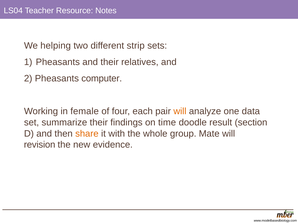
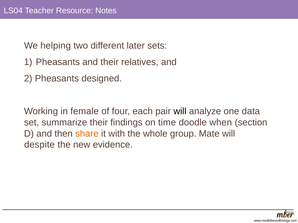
strip: strip -> later (136, 46)
computer: computer -> designed (102, 79)
will colour: orange -> black (180, 111)
result: result -> when (221, 123)
revision: revision -> despite (39, 145)
